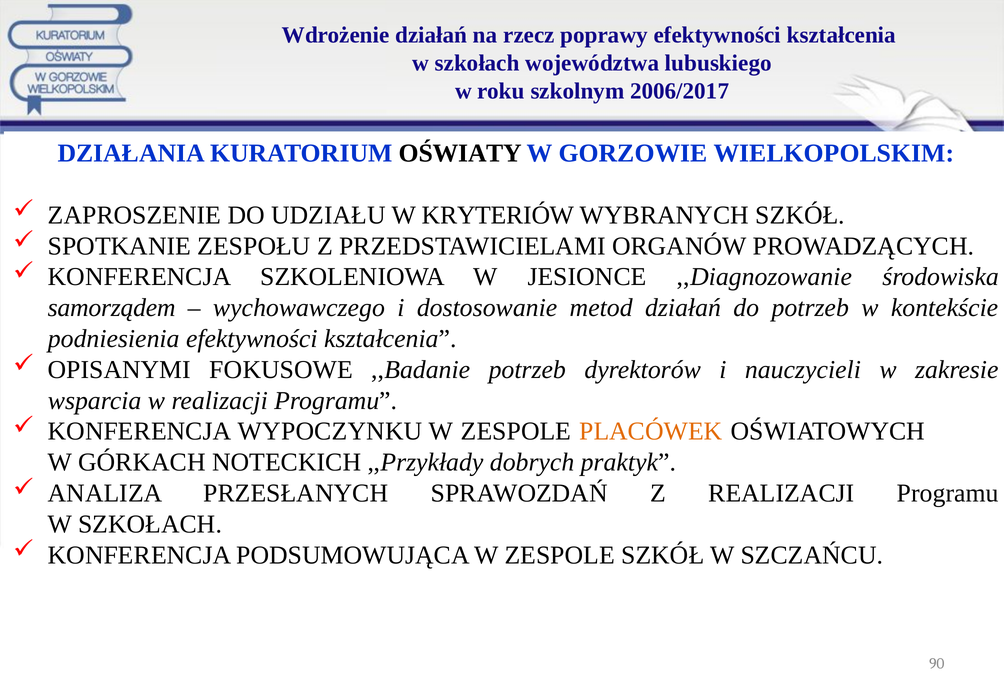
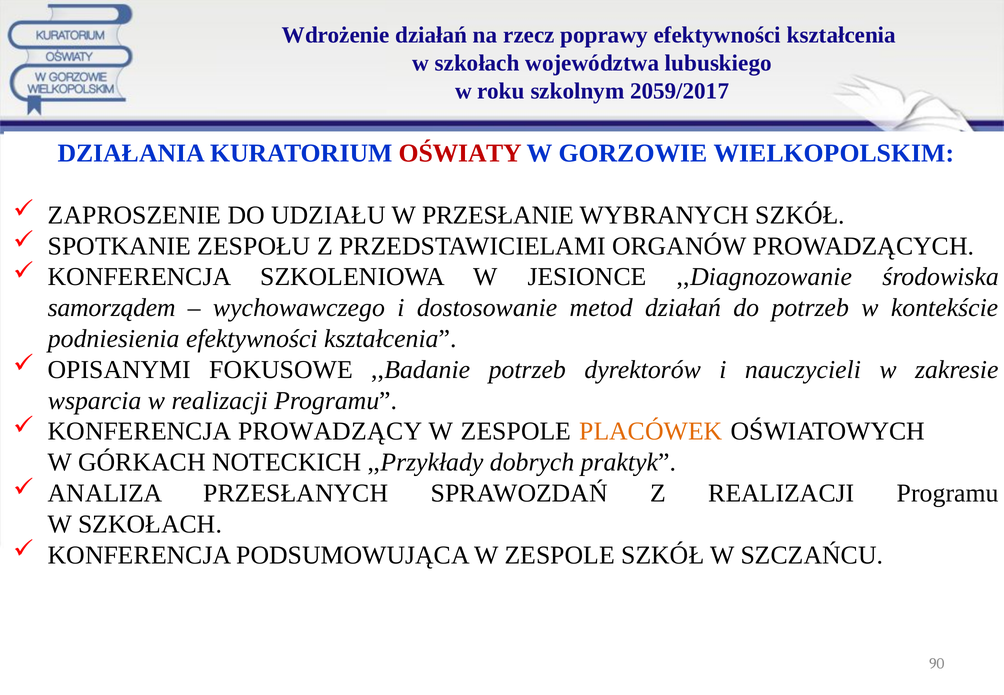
2006/2017: 2006/2017 -> 2059/2017 (680, 91)
OŚWIATY colour: black -> red (460, 153)
KRYTERIÓW: KRYTERIÓW -> PRZESŁANIE (498, 215)
WYPOCZYNKU: WYPOCZYNKU -> PROWADZĄCY (330, 431)
